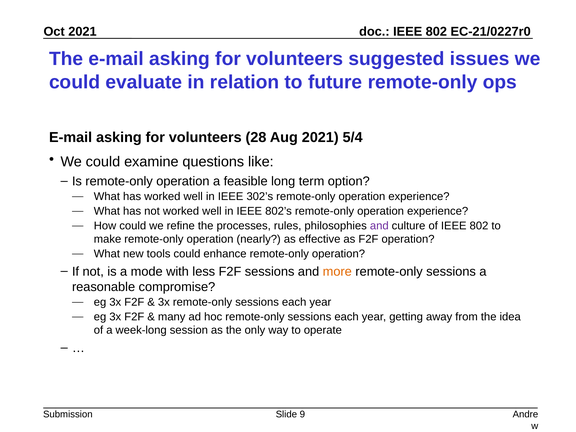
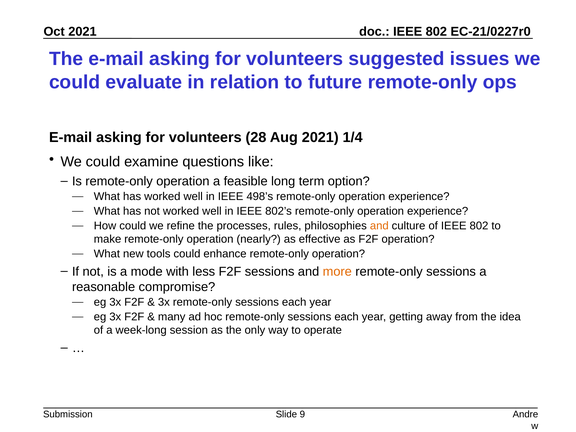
5/4: 5/4 -> 1/4 (353, 137)
302’s: 302’s -> 498’s (260, 197)
and colour: purple -> orange (379, 226)
